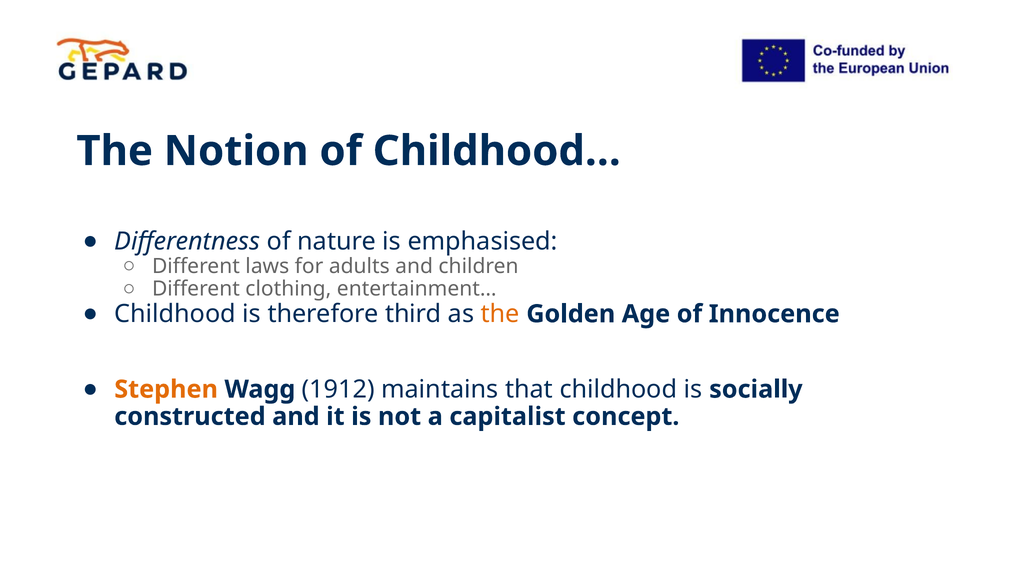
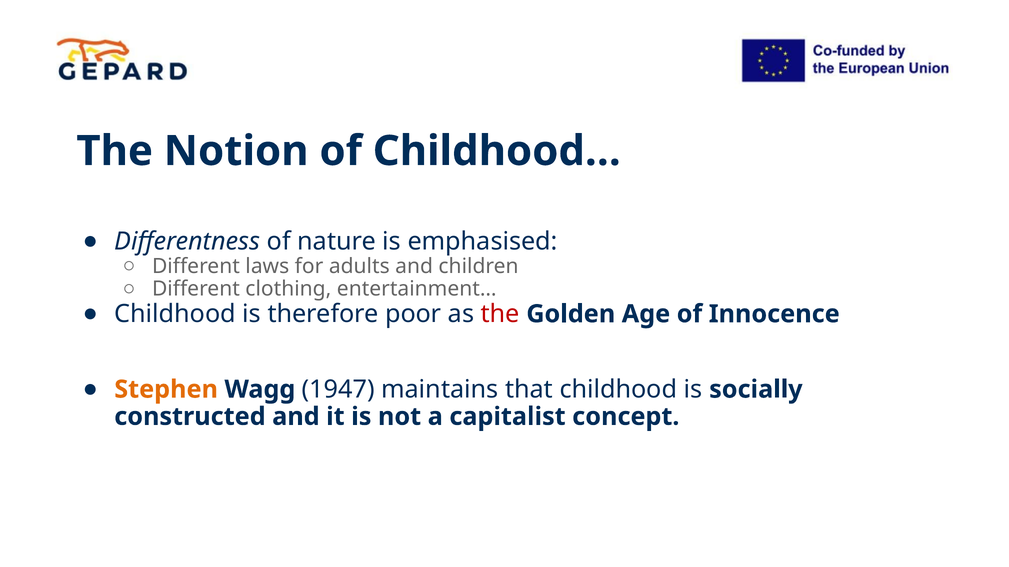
third: third -> poor (413, 314)
the colour: orange -> red (500, 314)
1912: 1912 -> 1947 (338, 390)
